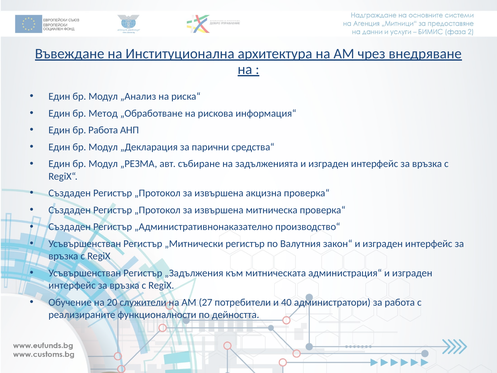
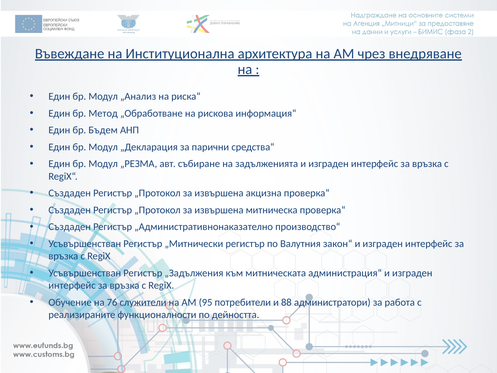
бр Работа: Работа -> Бъдем (103, 130)
20: 20 -> 76 (112, 302)
27: 27 -> 95 (206, 302)
40: 40 -> 88 (286, 302)
